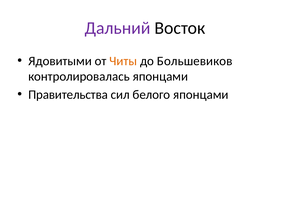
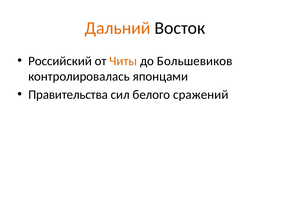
Дальний colour: purple -> orange (118, 28)
Ядовитыми: Ядовитыми -> Российский (60, 61)
белого японцами: японцами -> сражений (201, 94)
